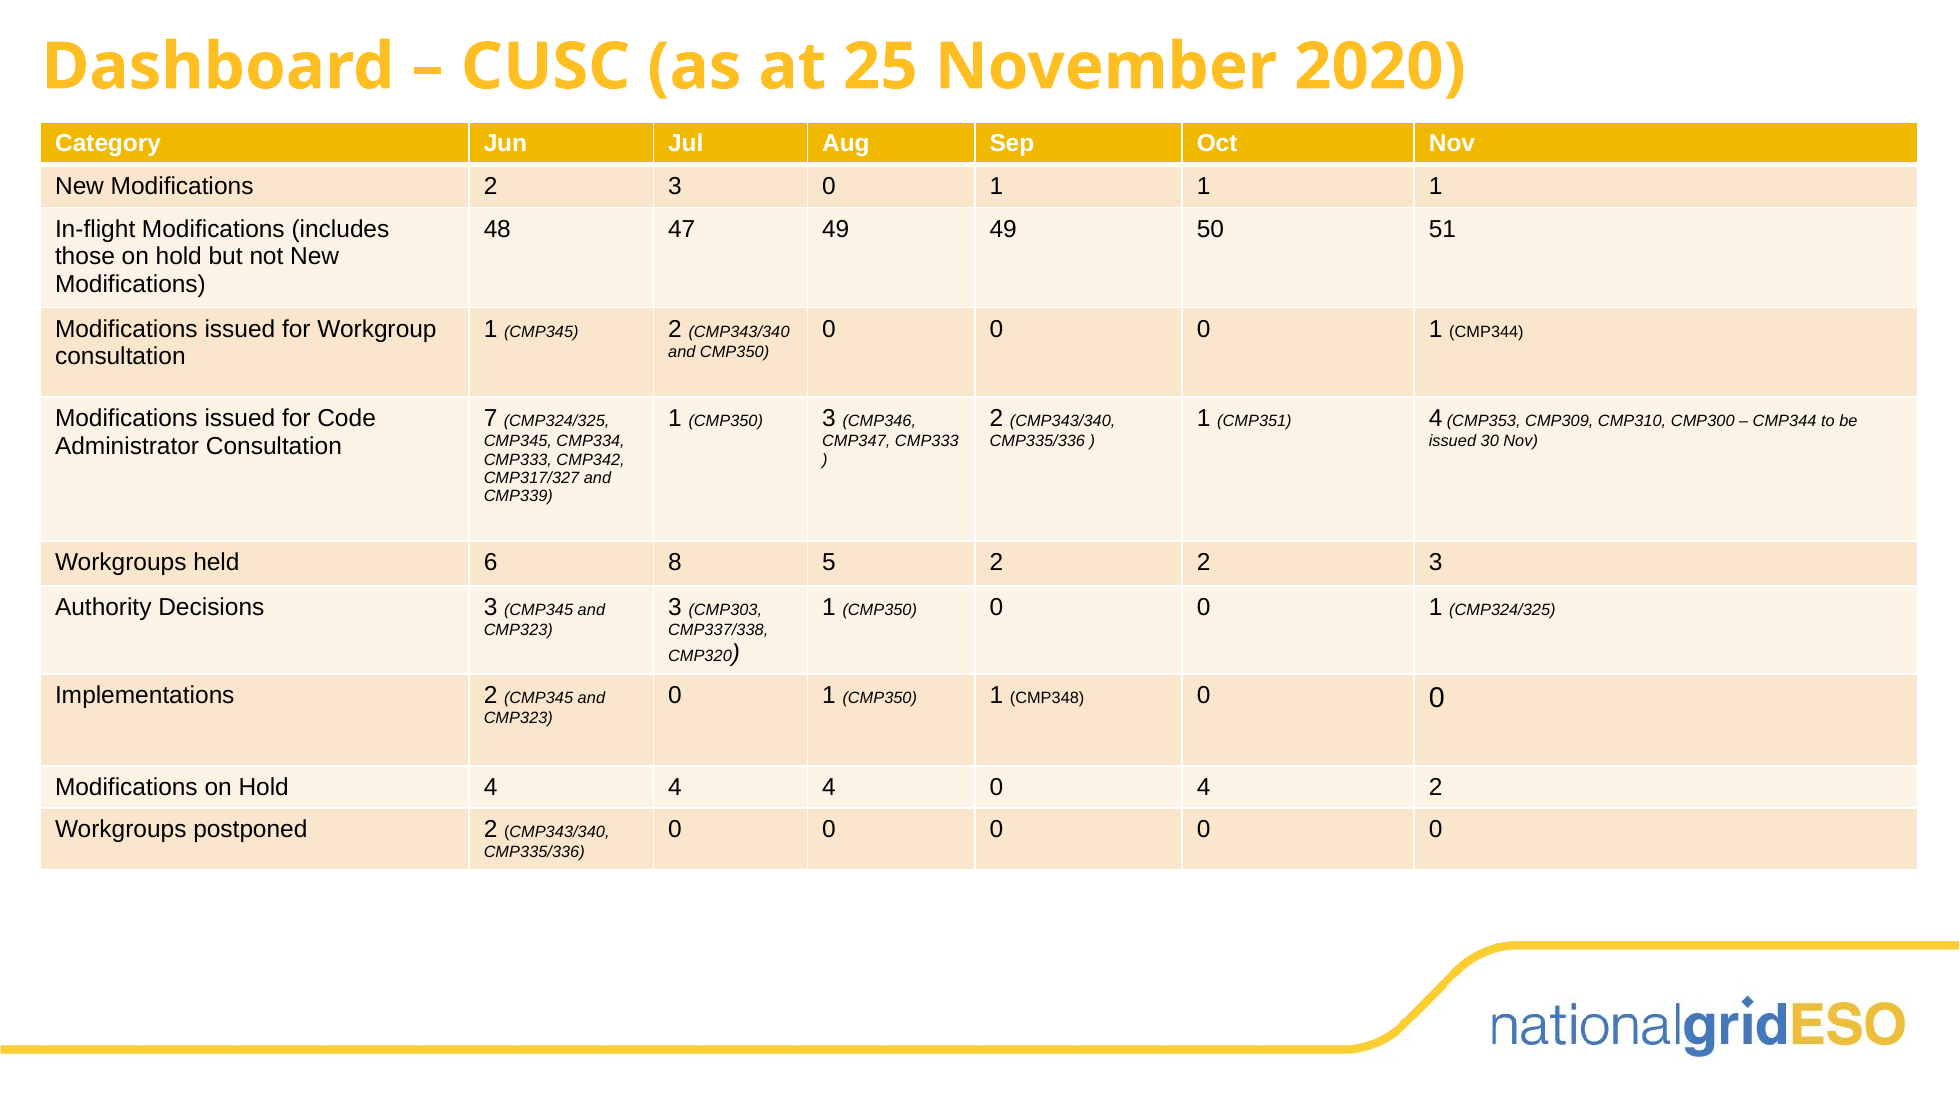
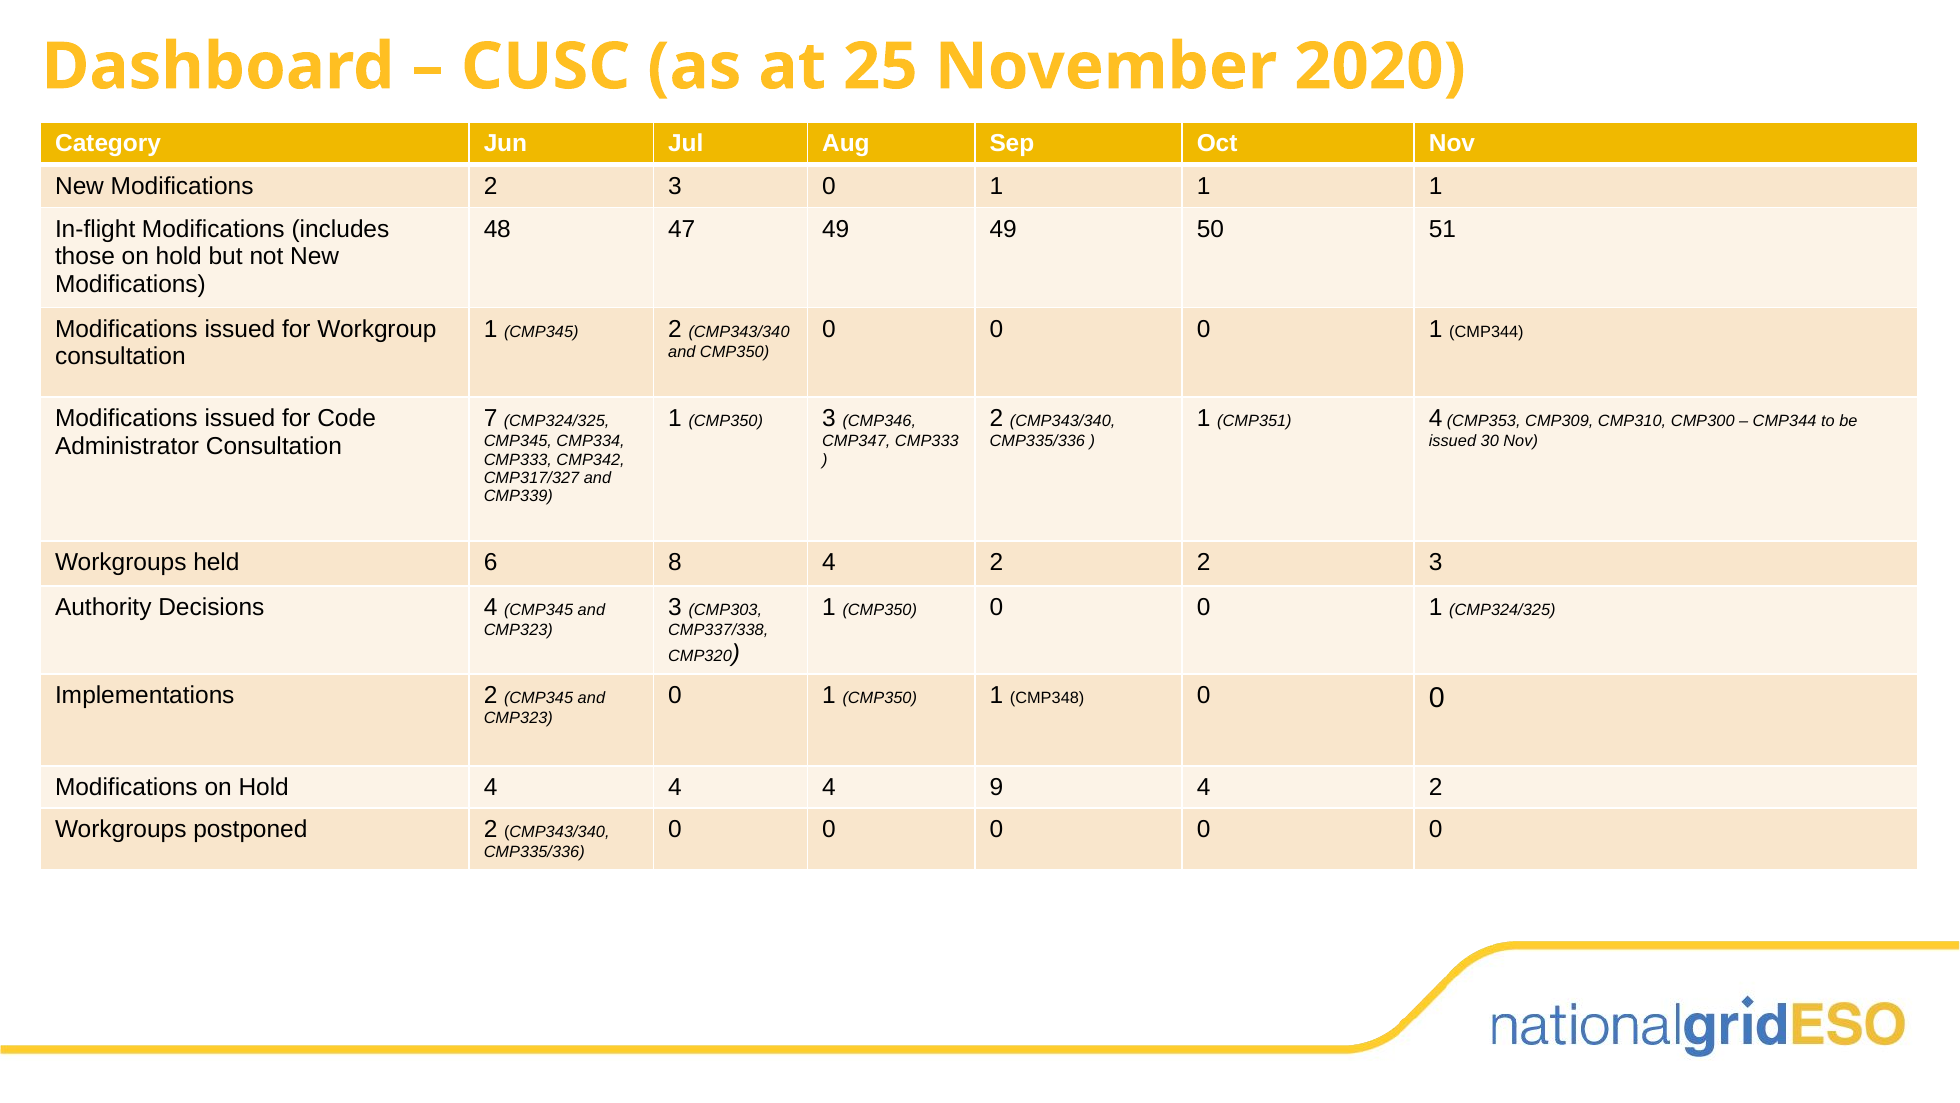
8 5: 5 -> 4 (829, 562)
Decisions 3: 3 -> 4 (491, 607)
4 0: 0 -> 9 (996, 787)
